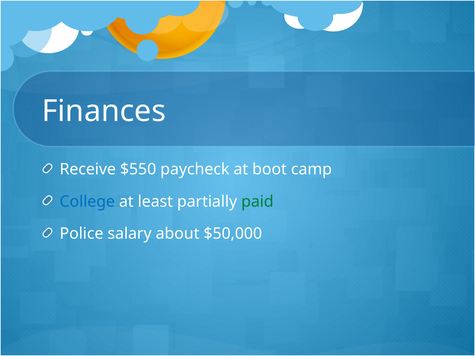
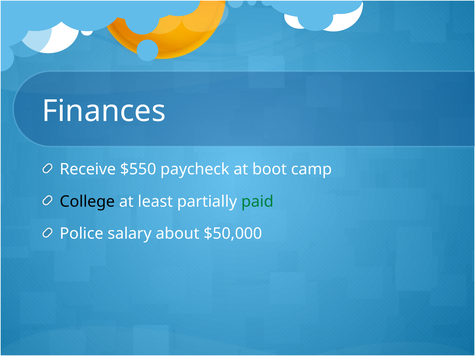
College colour: blue -> black (87, 202)
